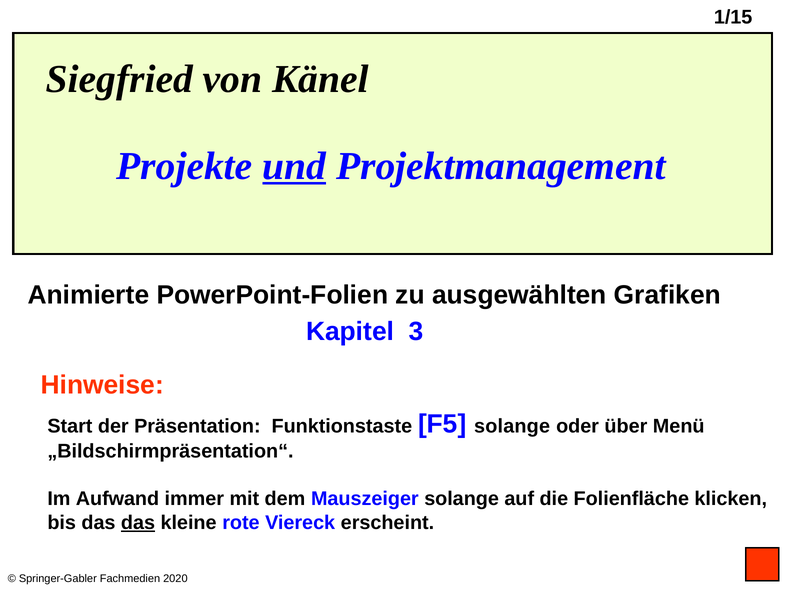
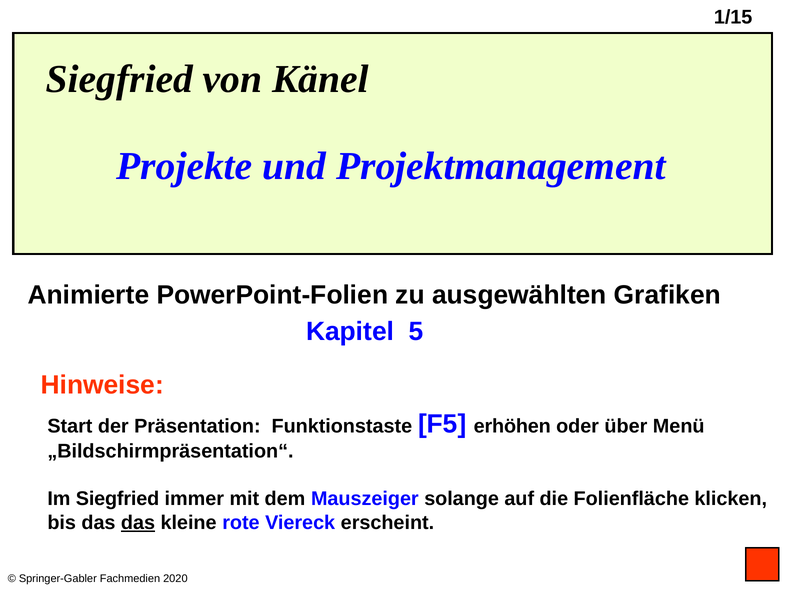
und underline: present -> none (294, 166)
3: 3 -> 5 (416, 331)
F5 solange: solange -> erhöhen (512, 426)
Im Aufwand: Aufwand -> Siegfried (118, 499)
